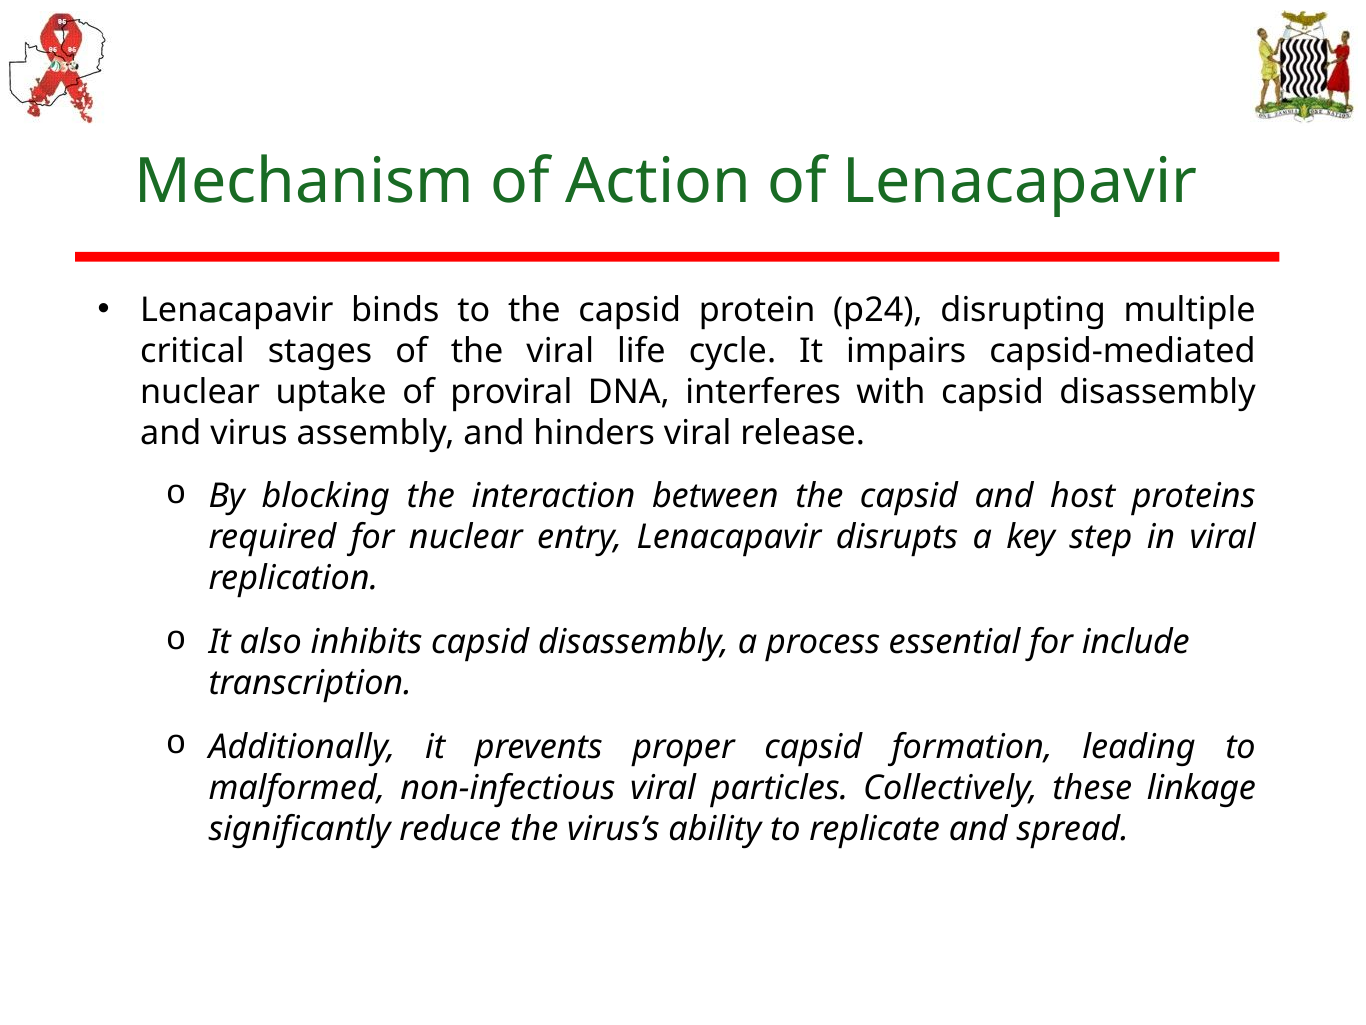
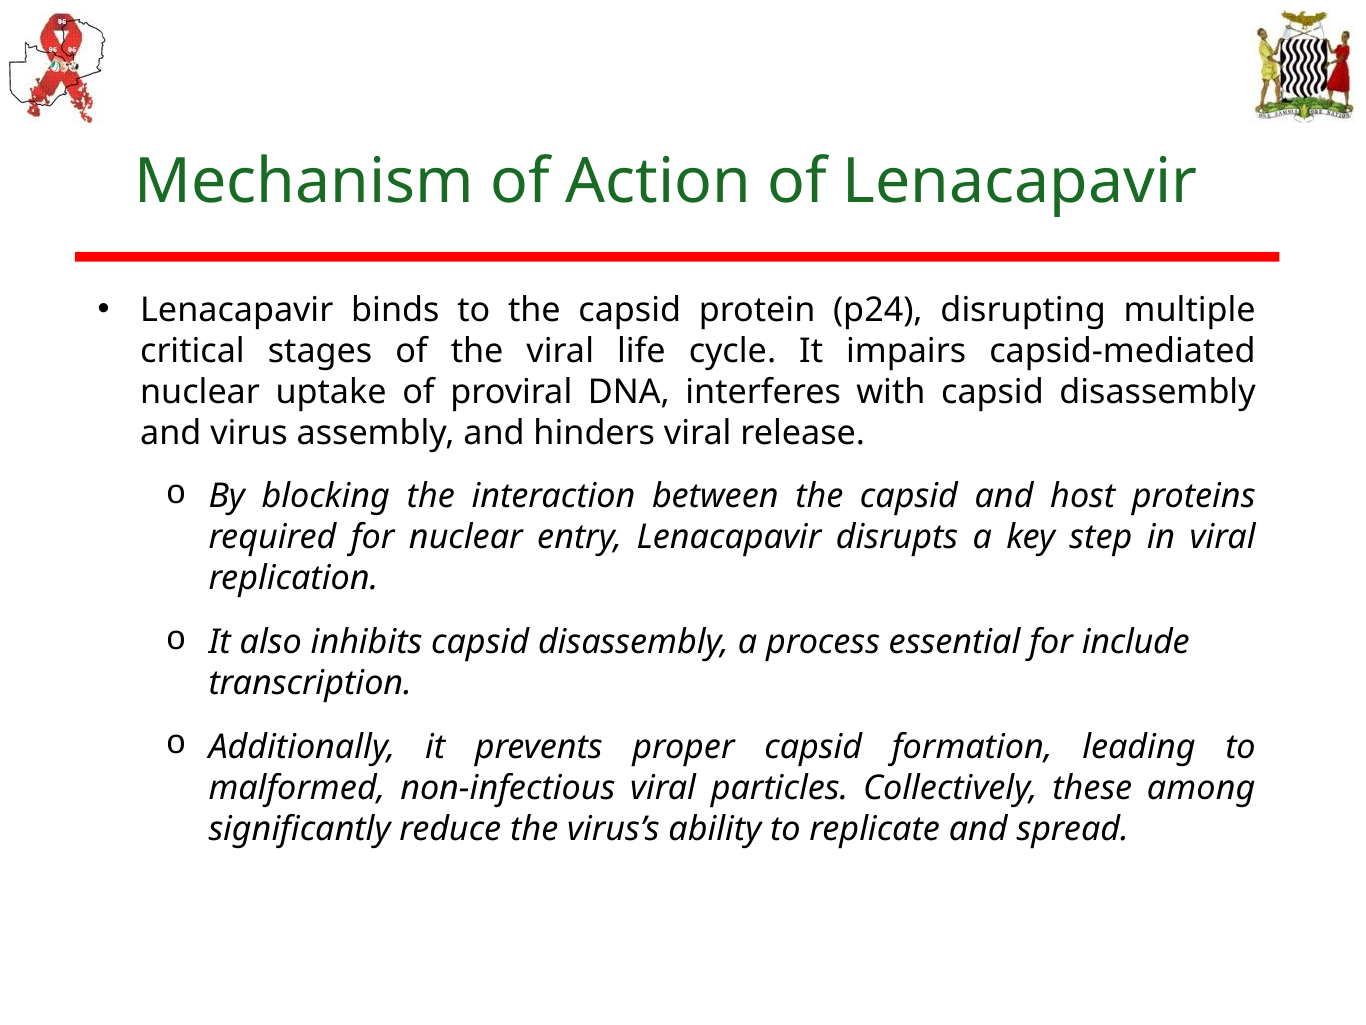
linkage: linkage -> among (1201, 788)
